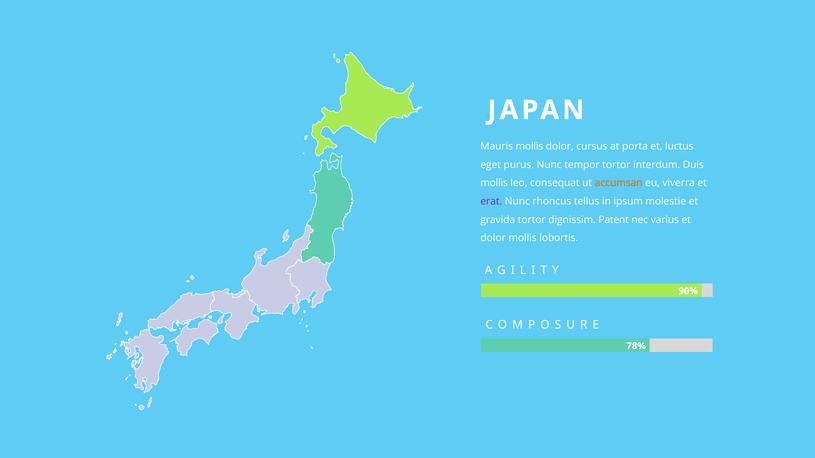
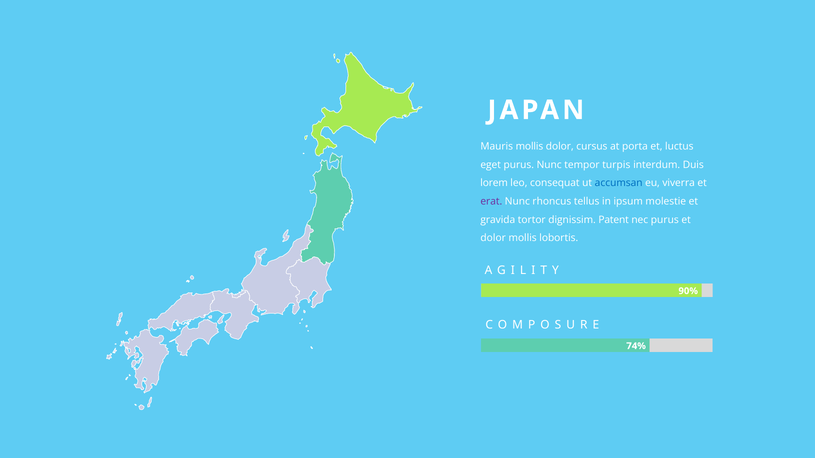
tempor tortor: tortor -> turpis (616, 165)
mollis: mollis -> lorem (494, 183)
accumsan colour: orange -> blue (619, 183)
nec varius: varius -> purus (665, 220)
78%: 78% -> 74% (636, 346)
